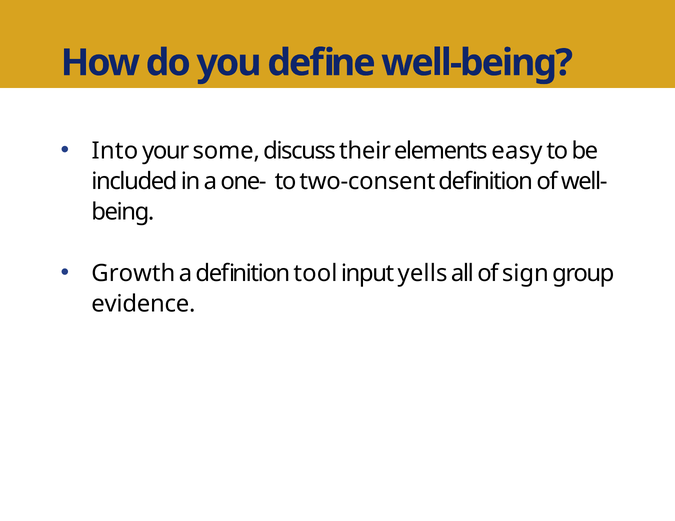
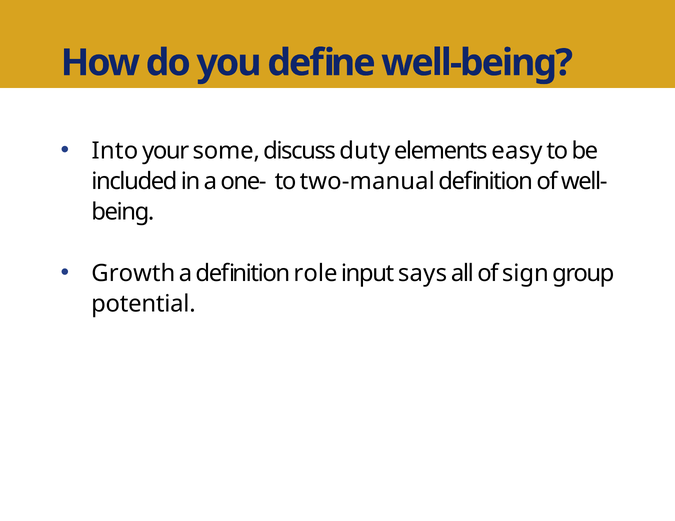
their: their -> duty (365, 151)
two-consent: two-consent -> two-manual (367, 182)
tool: tool -> role (316, 274)
yells: yells -> says (422, 274)
evidence: evidence -> potential (143, 304)
